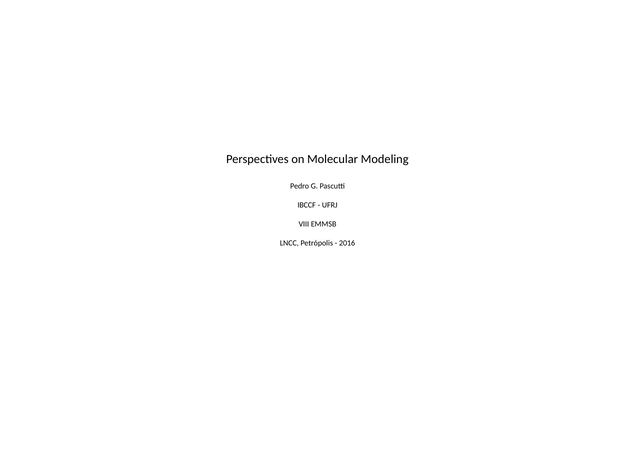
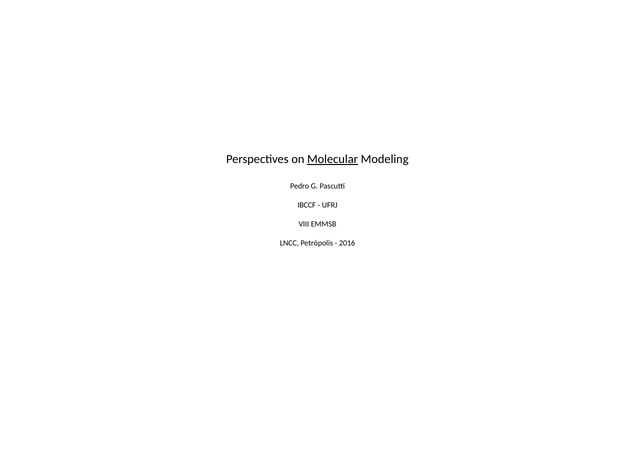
Molecular underline: none -> present (333, 159)
